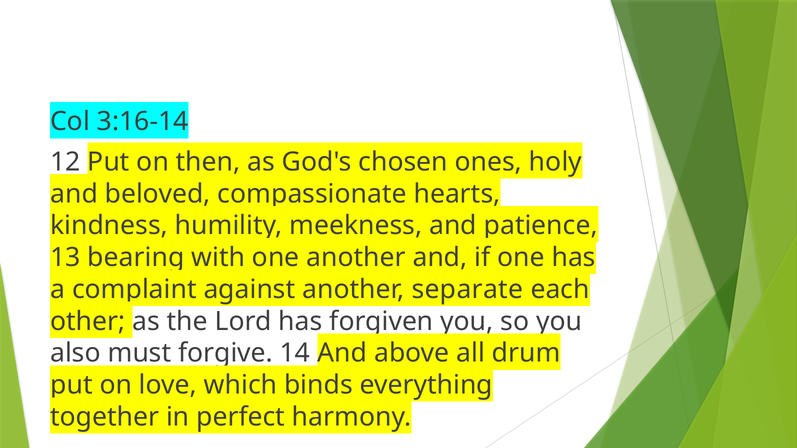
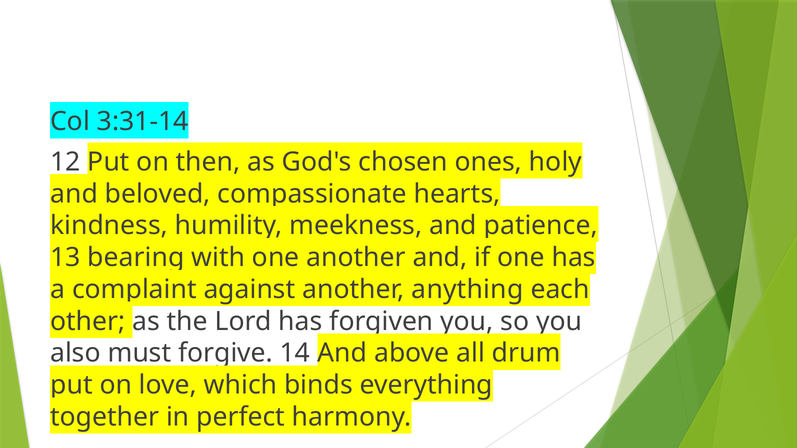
3:16-14: 3:16-14 -> 3:31-14 (143, 122)
separate: separate -> anything (467, 290)
